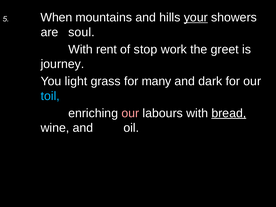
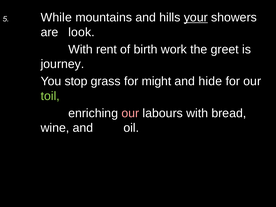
When: When -> While (56, 17)
soul: soul -> look (81, 32)
stop: stop -> birth (146, 49)
light: light -> stop (76, 81)
many: many -> might (157, 81)
dark: dark -> hide (210, 81)
toil colour: light blue -> light green (50, 96)
bread underline: present -> none (229, 113)
